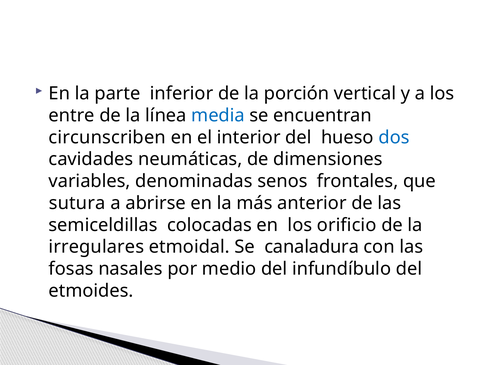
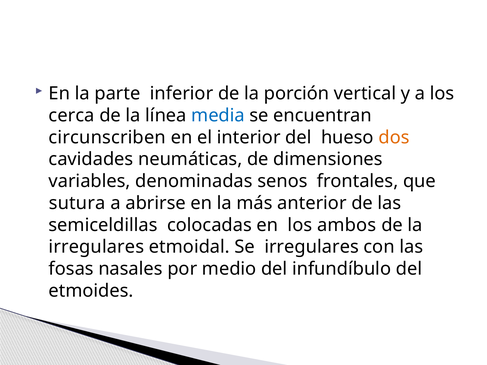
entre: entre -> cerca (72, 115)
dos colour: blue -> orange (394, 137)
orificio: orificio -> ambos (347, 225)
Se canaladura: canaladura -> irregulares (312, 247)
